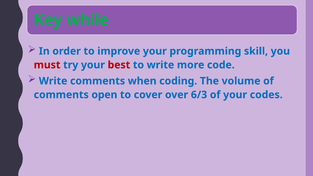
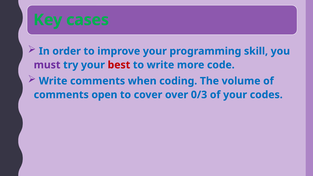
while: while -> cases (88, 20)
must colour: red -> purple (47, 65)
6/3: 6/3 -> 0/3 (199, 95)
